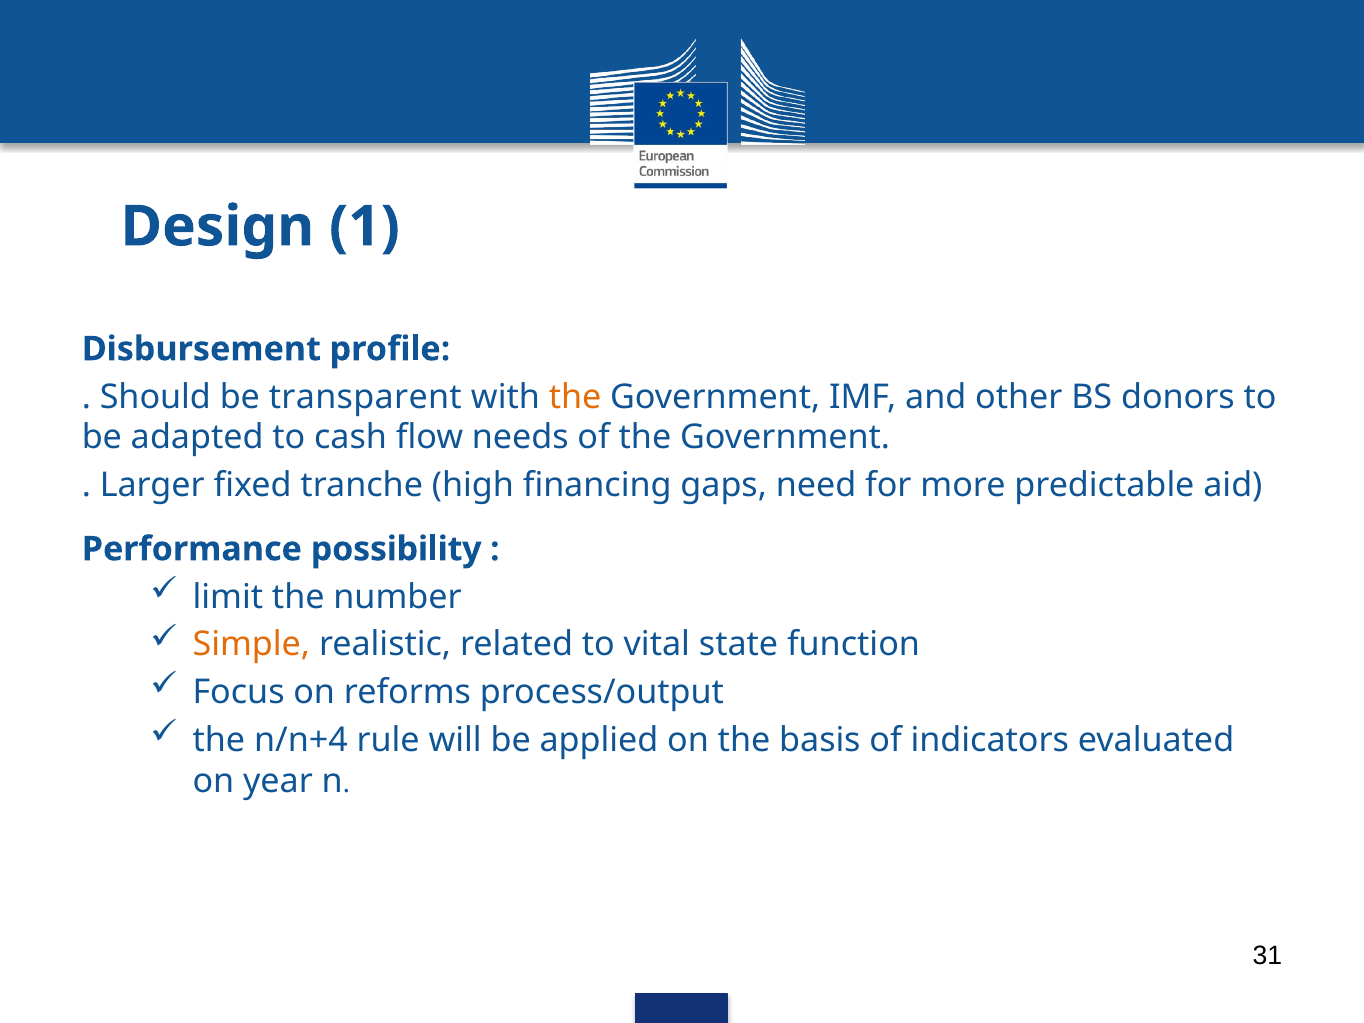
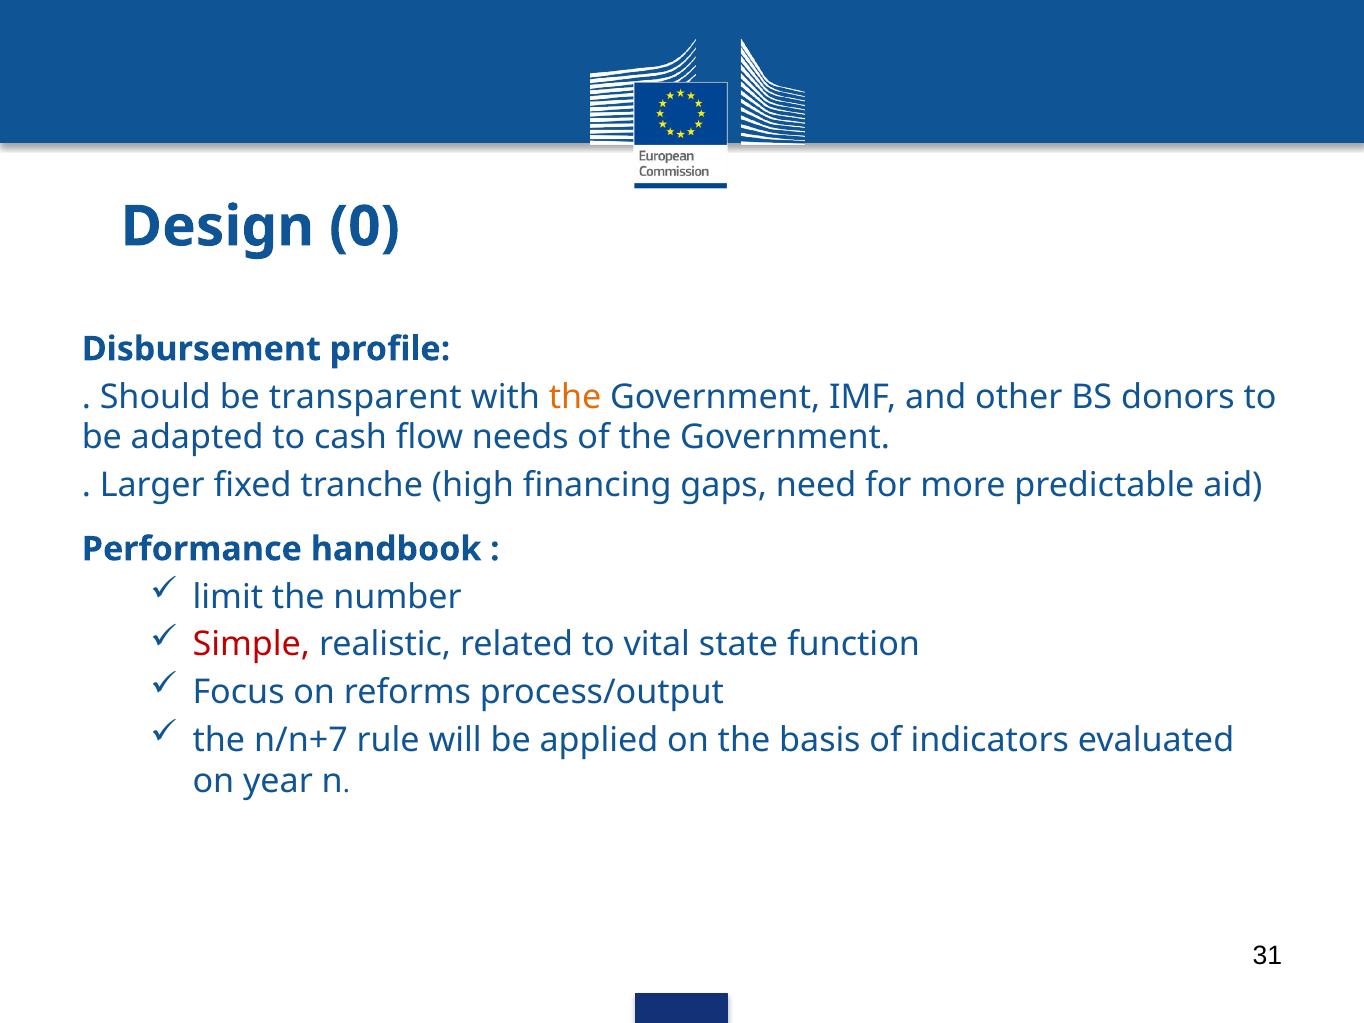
1: 1 -> 0 (364, 227)
possibility: possibility -> handbook (396, 549)
Simple colour: orange -> red (251, 645)
n/n+4: n/n+4 -> n/n+7 (301, 740)
